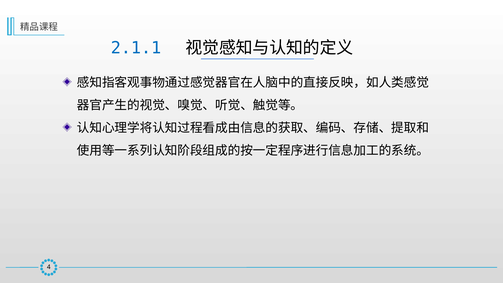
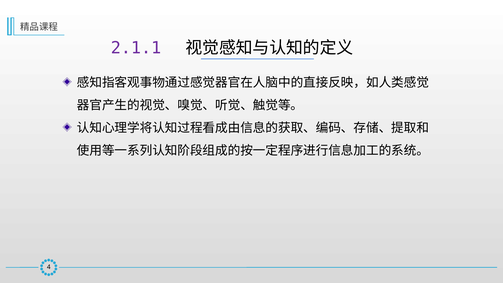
2.1.1 colour: blue -> purple (136, 48)
